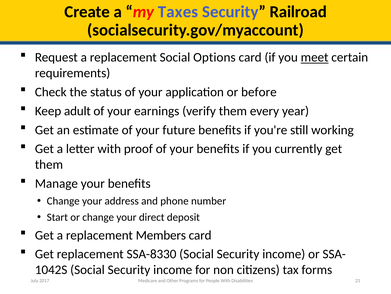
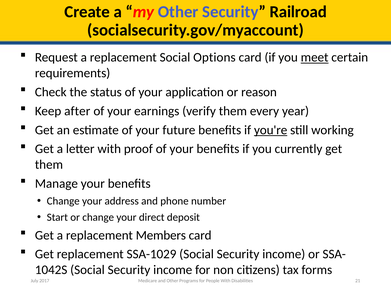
my Taxes: Taxes -> Other (178, 12)
before: before -> reason (259, 92)
adult: adult -> after (77, 111)
you're underline: none -> present (271, 130)
SSA-8330: SSA-8330 -> SSA-1029 (151, 253)
